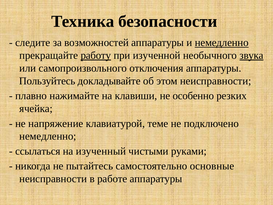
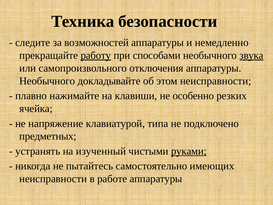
немедленно underline: present -> none (222, 43)
изученной: изученной -> способами (157, 55)
Пользуйтесь: Пользуйтесь -> Необычного (47, 81)
теме: теме -> типа (158, 123)
немедленно: немедленно -> предметных (48, 136)
ссылаться: ссылаться -> устранять (38, 151)
руками underline: none -> present (189, 151)
основные: основные -> имеющих (212, 166)
